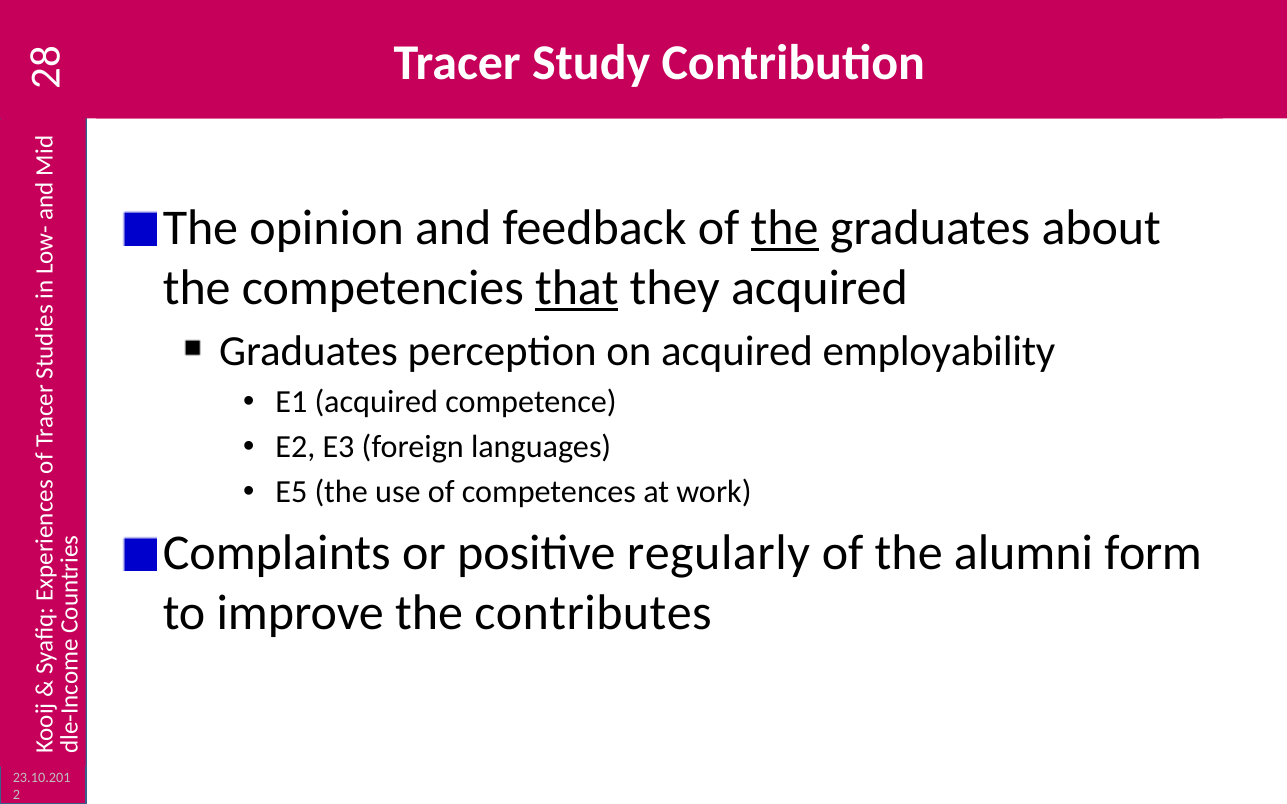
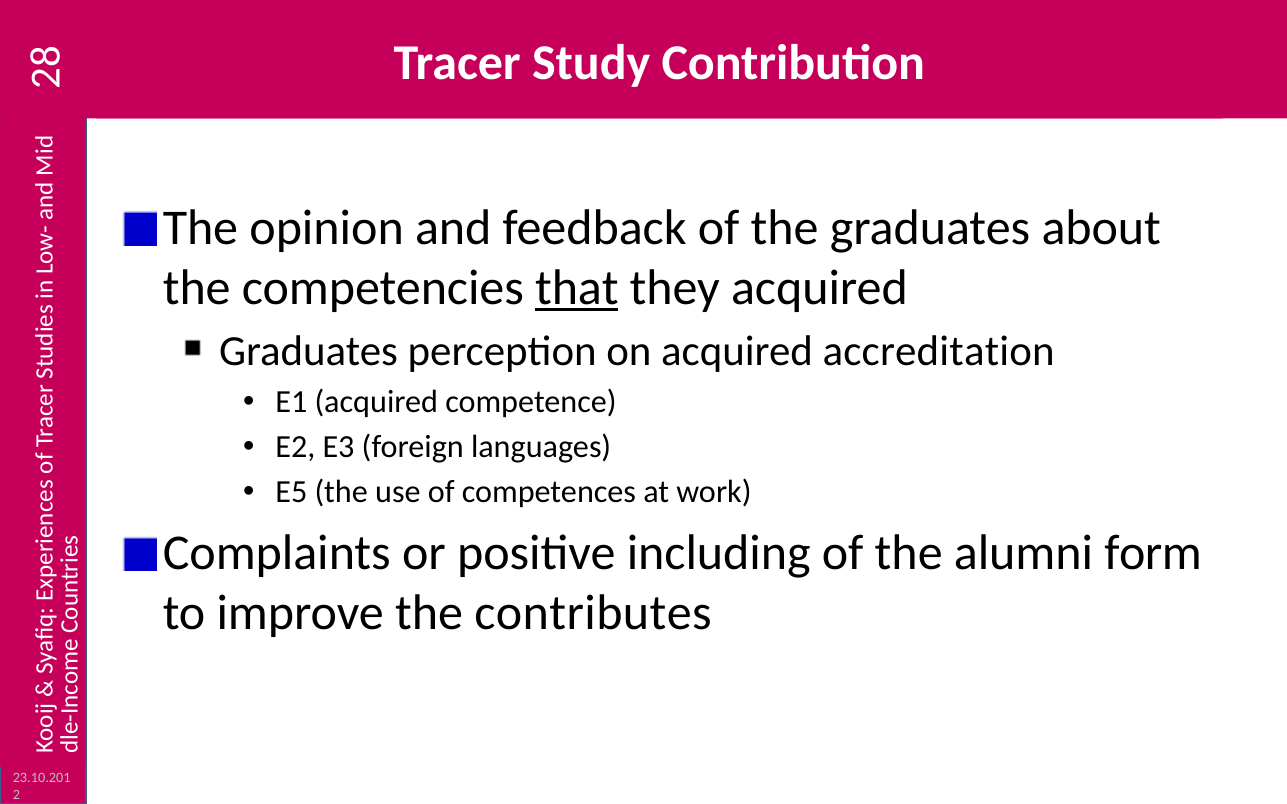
the underline: present -> none (785, 228)
employability: employability -> accreditation (939, 352)
regularly: regularly -> including (719, 553)
